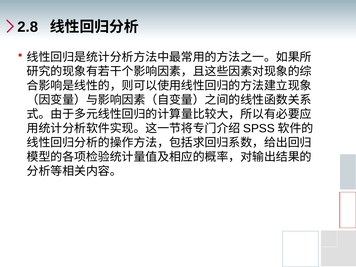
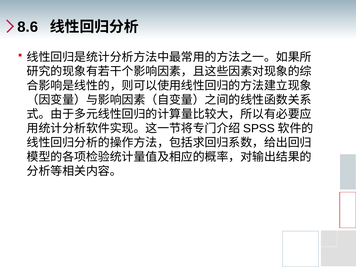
2.8: 2.8 -> 8.6 (28, 27)
